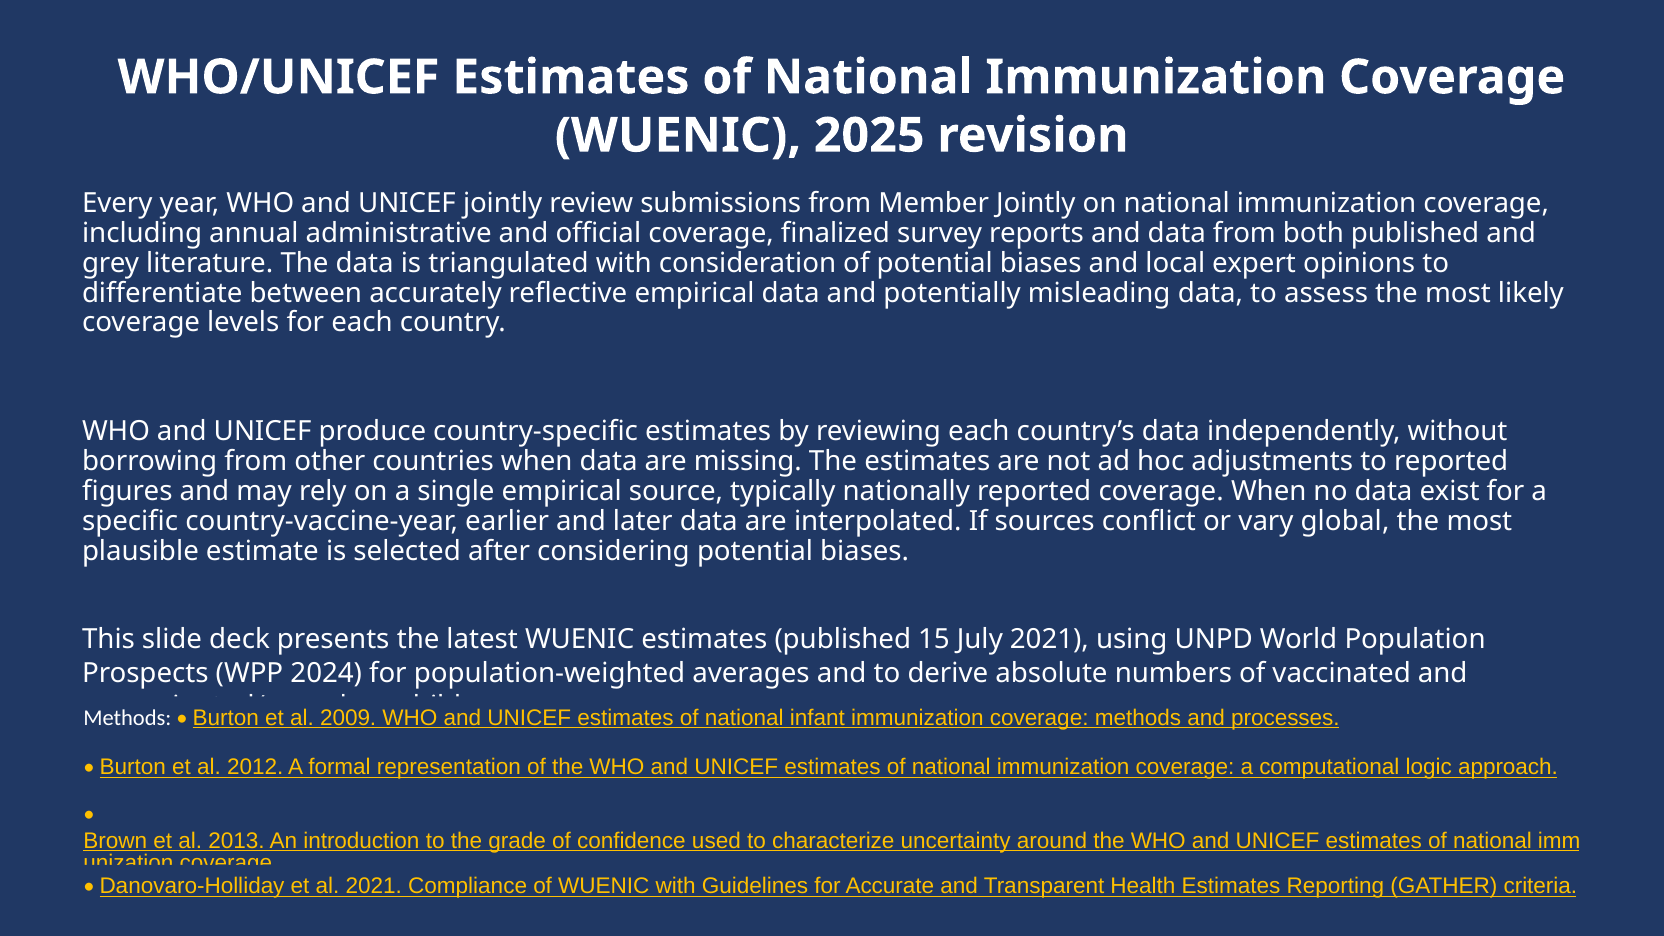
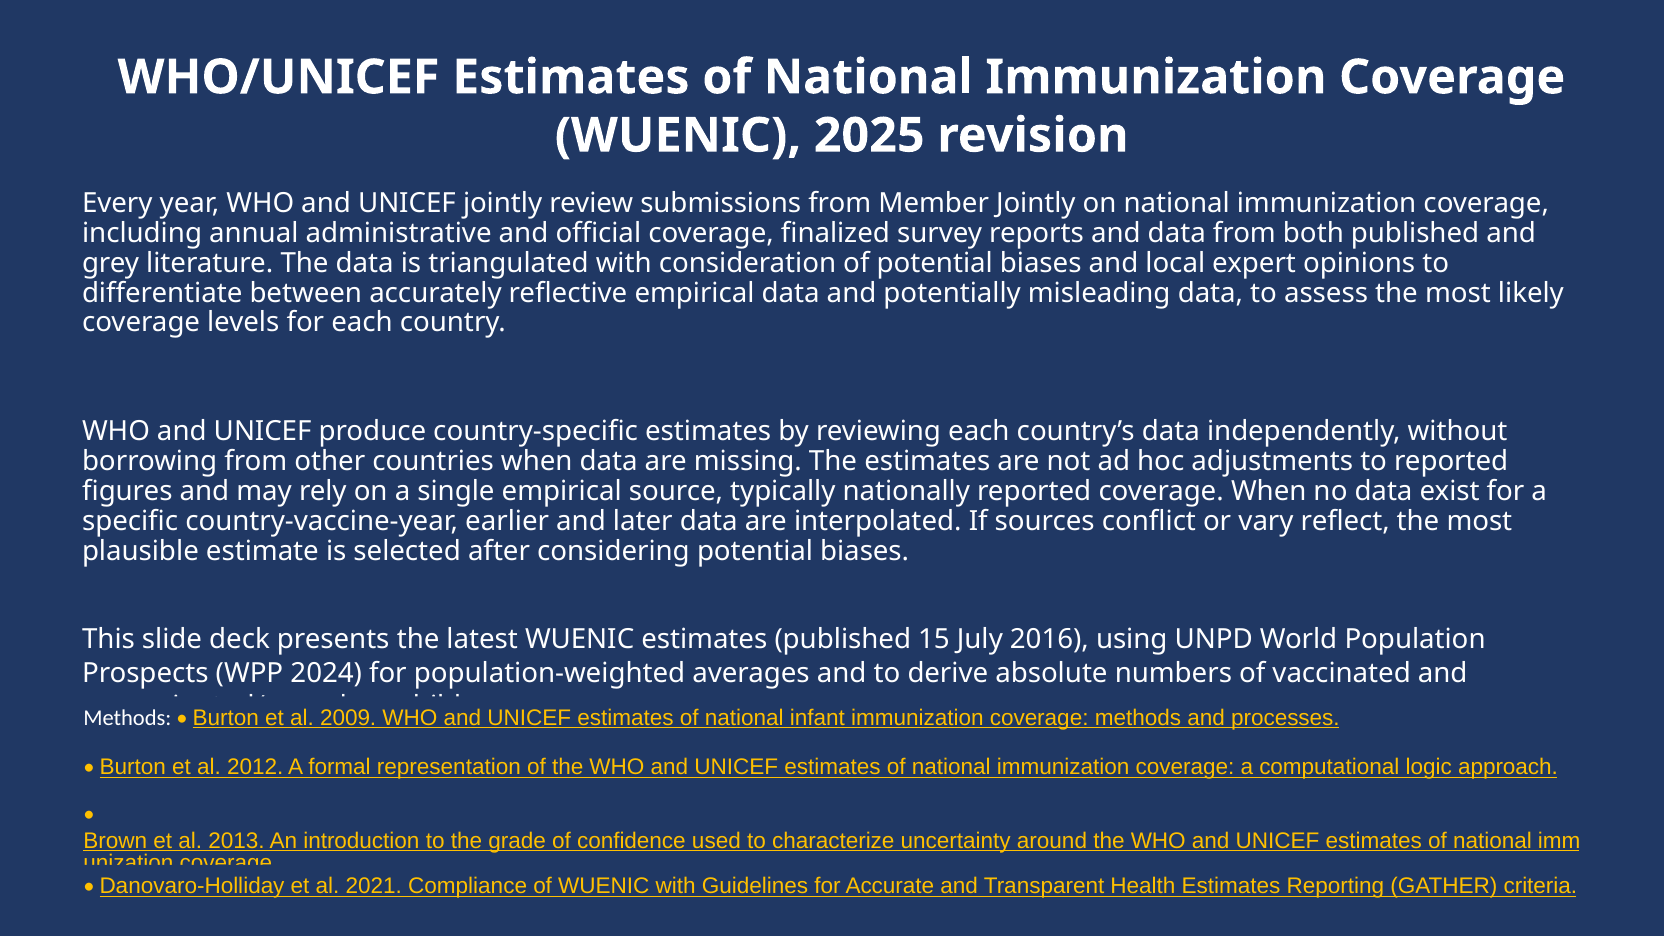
global: global -> reflect (1345, 522)
July 2021: 2021 -> 2016 (1049, 640)
